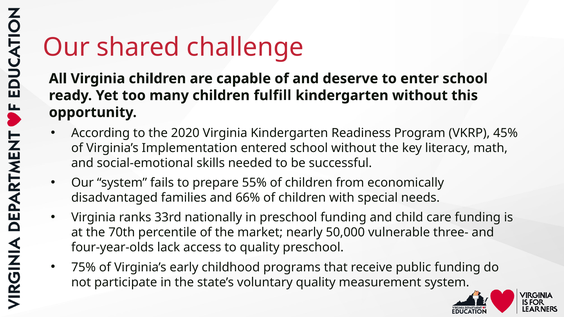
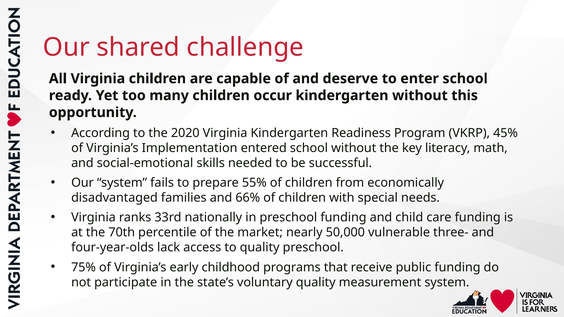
fulfill: fulfill -> occur (273, 96)
